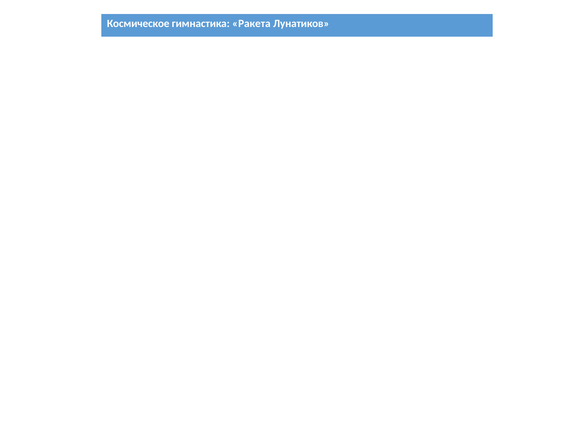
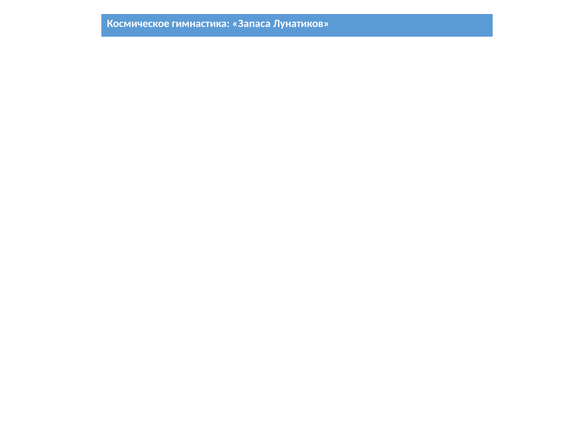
Ракета: Ракета -> Запаса (251, 24)
